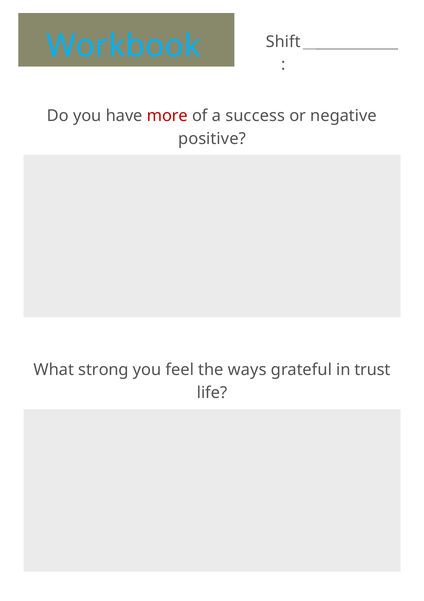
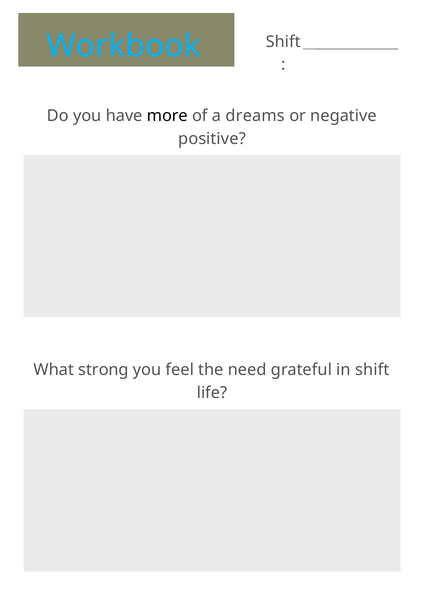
more colour: red -> black (167, 115)
success: success -> dreams (255, 115)
ways: ways -> need (247, 369)
in trust: trust -> shift (372, 369)
